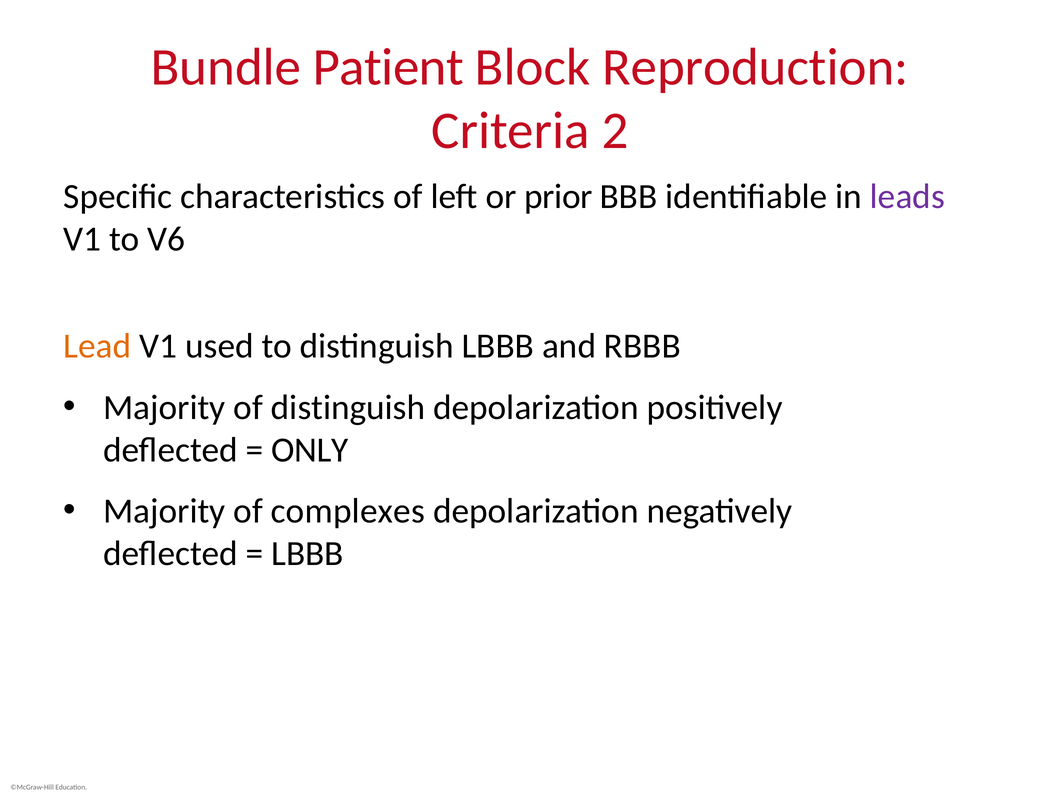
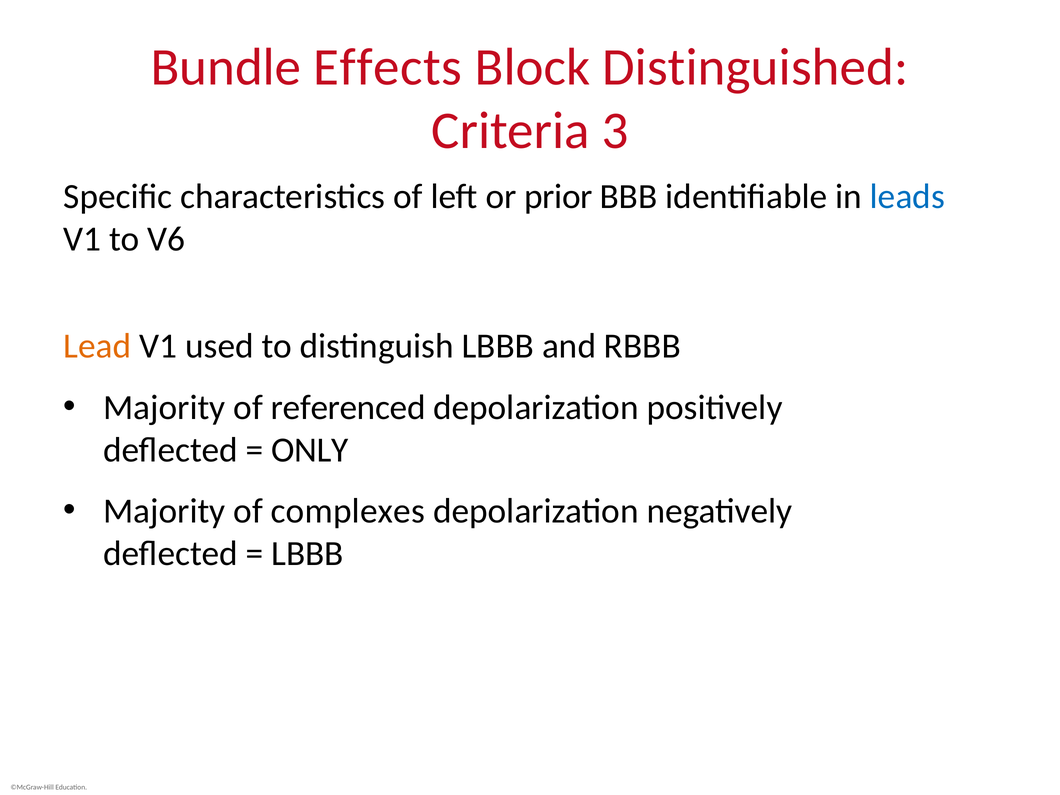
Patient: Patient -> Effects (388, 67)
Reproduction: Reproduction -> Distinguished (755, 67)
2: 2 -> 3 (615, 131)
leads colour: purple -> blue (907, 197)
of distinguish: distinguish -> referenced (348, 408)
